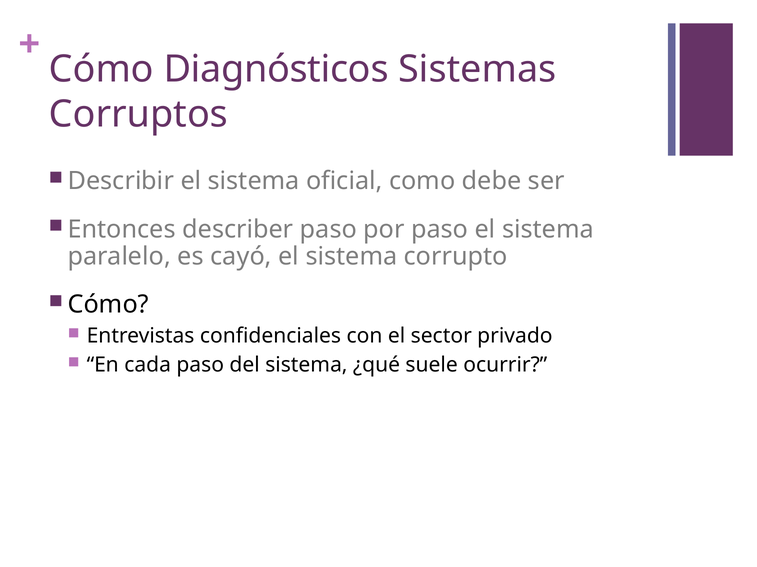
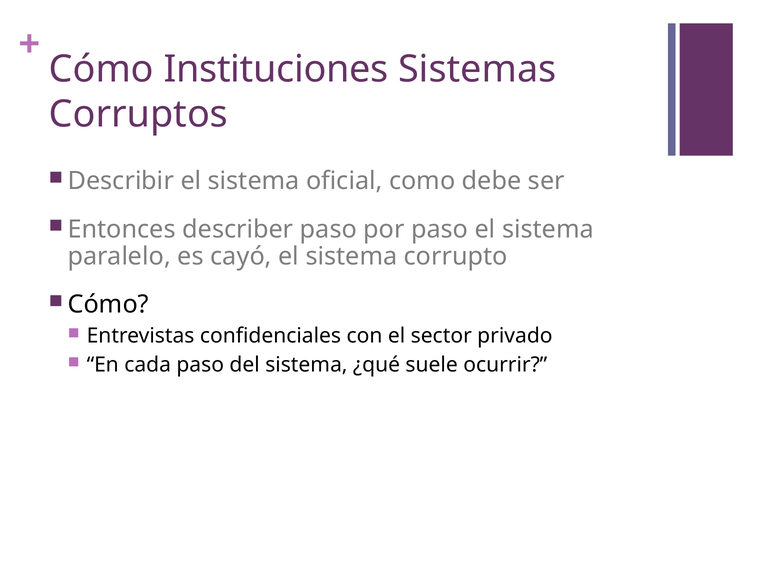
Diagnósticos: Diagnósticos -> Instituciones (276, 69)
